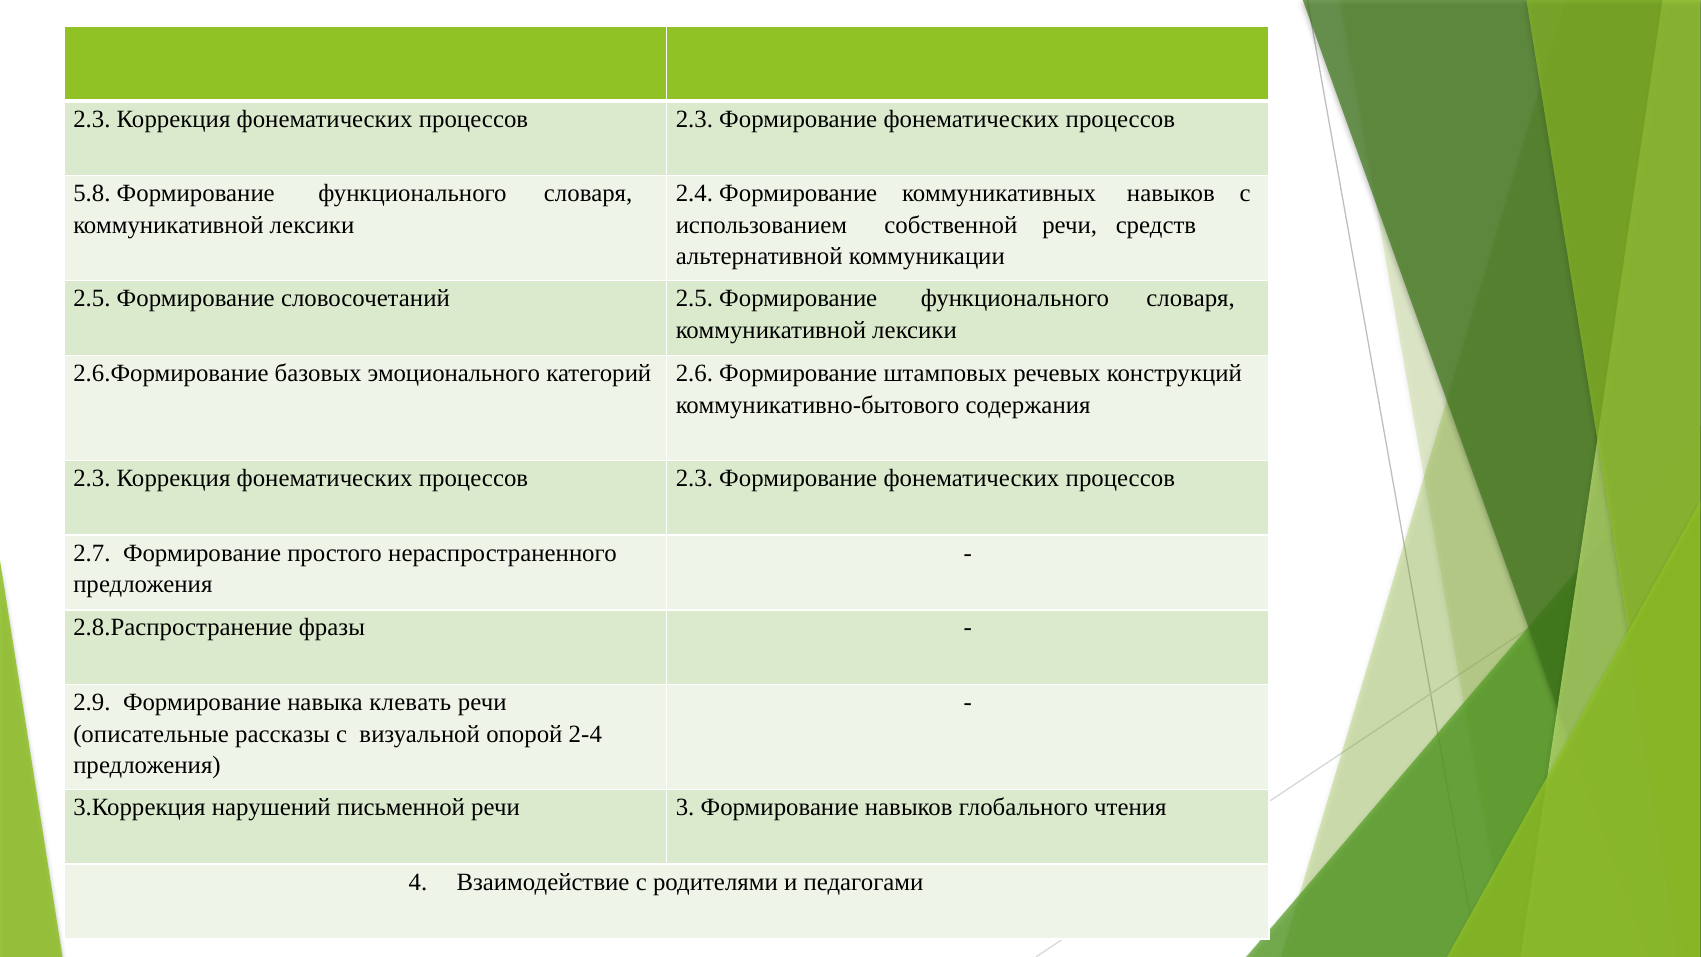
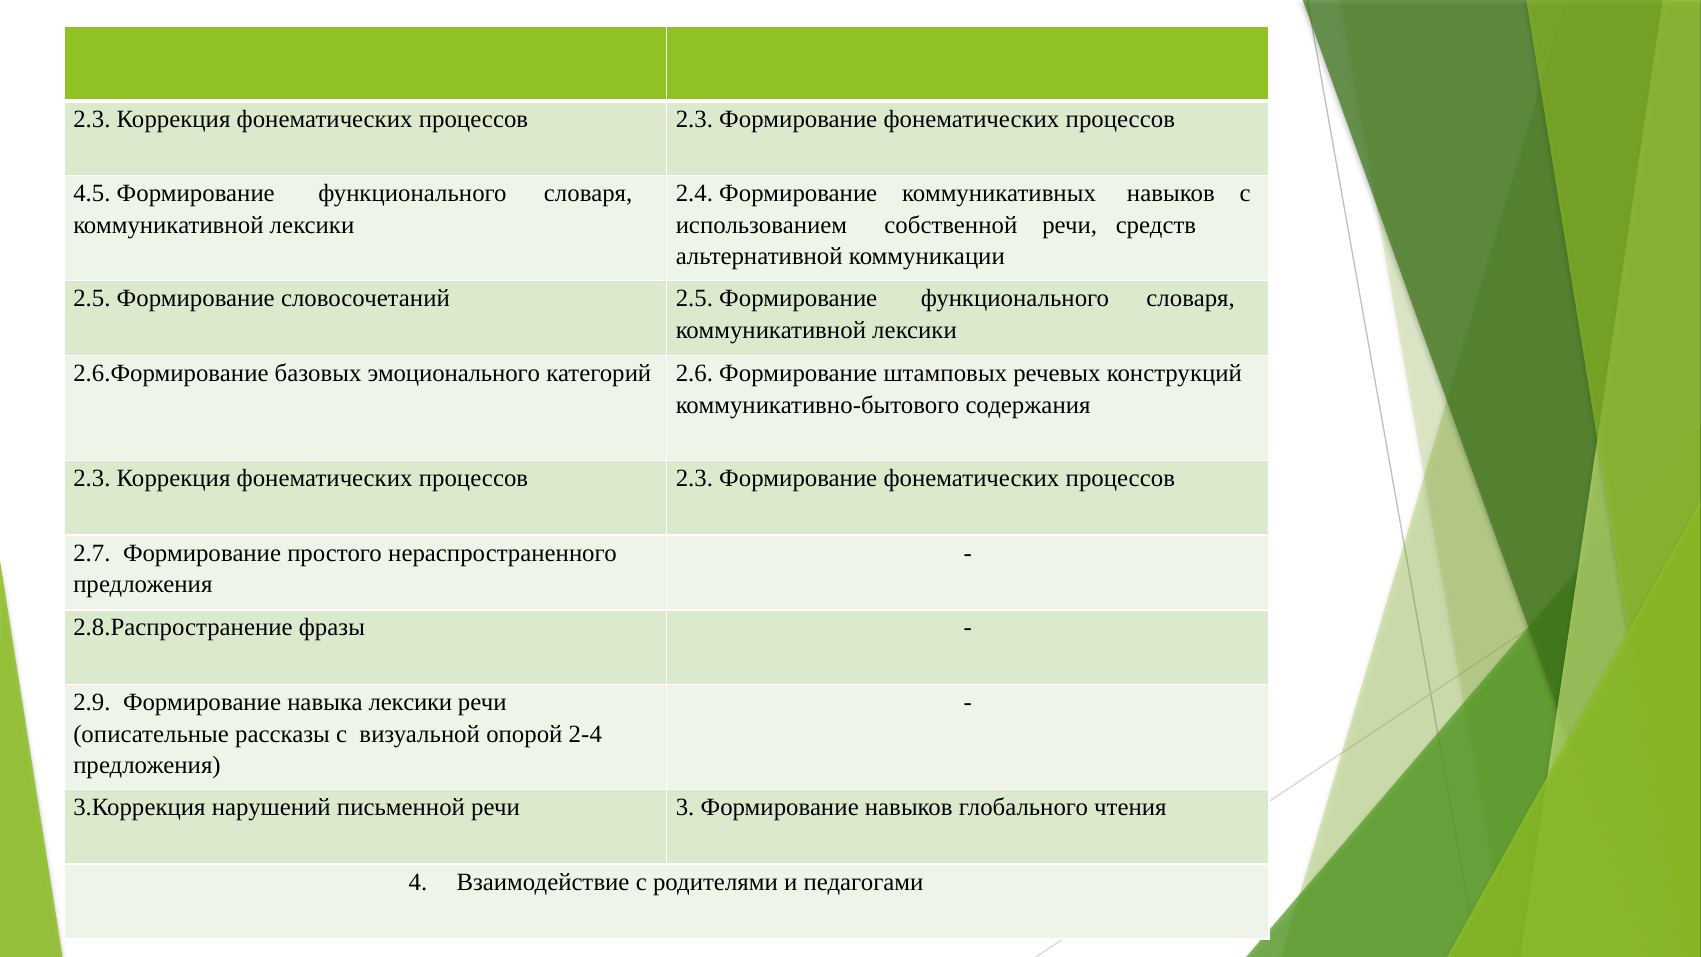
5.8: 5.8 -> 4.5 (92, 194)
навыка клевать: клевать -> лексики (410, 702)
